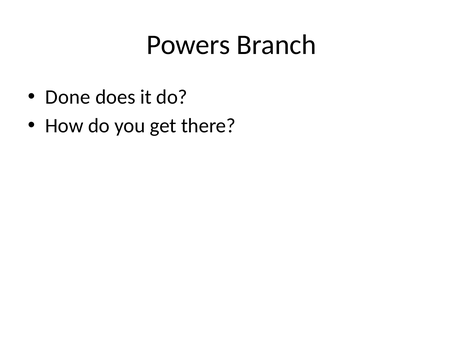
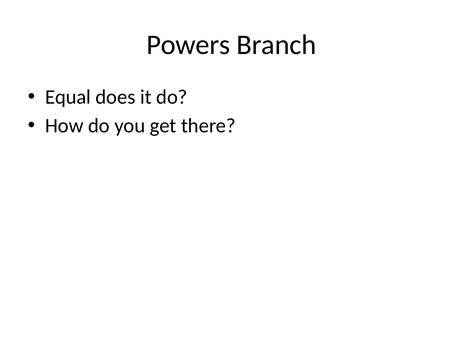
Done: Done -> Equal (68, 97)
